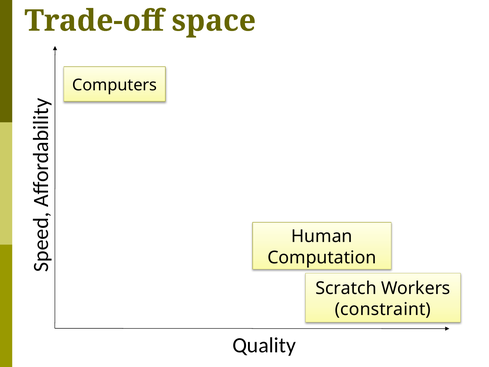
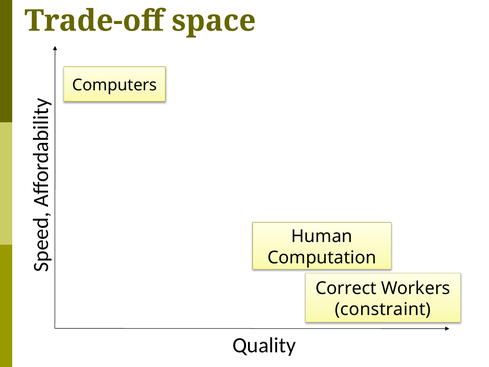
Scratch: Scratch -> Correct (346, 288)
